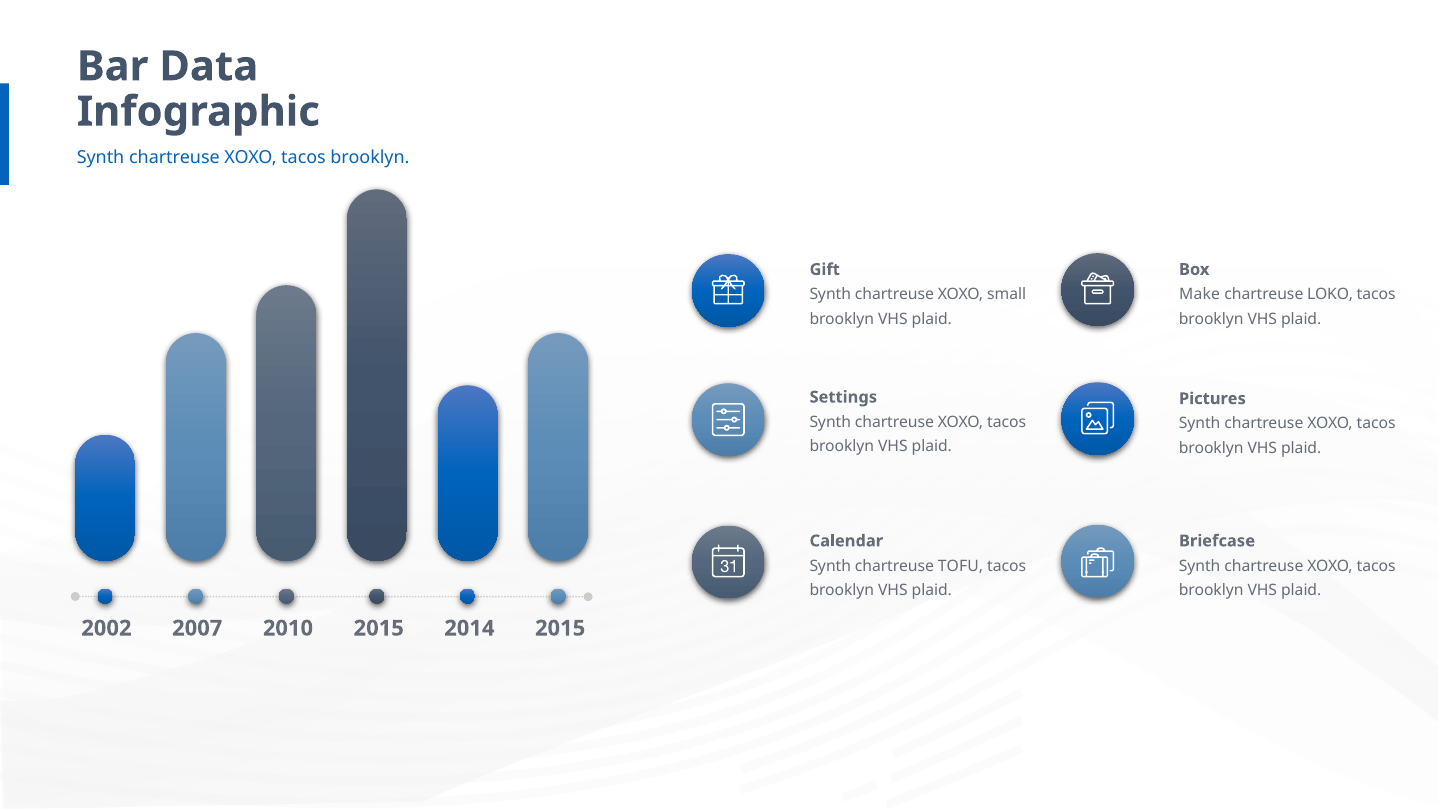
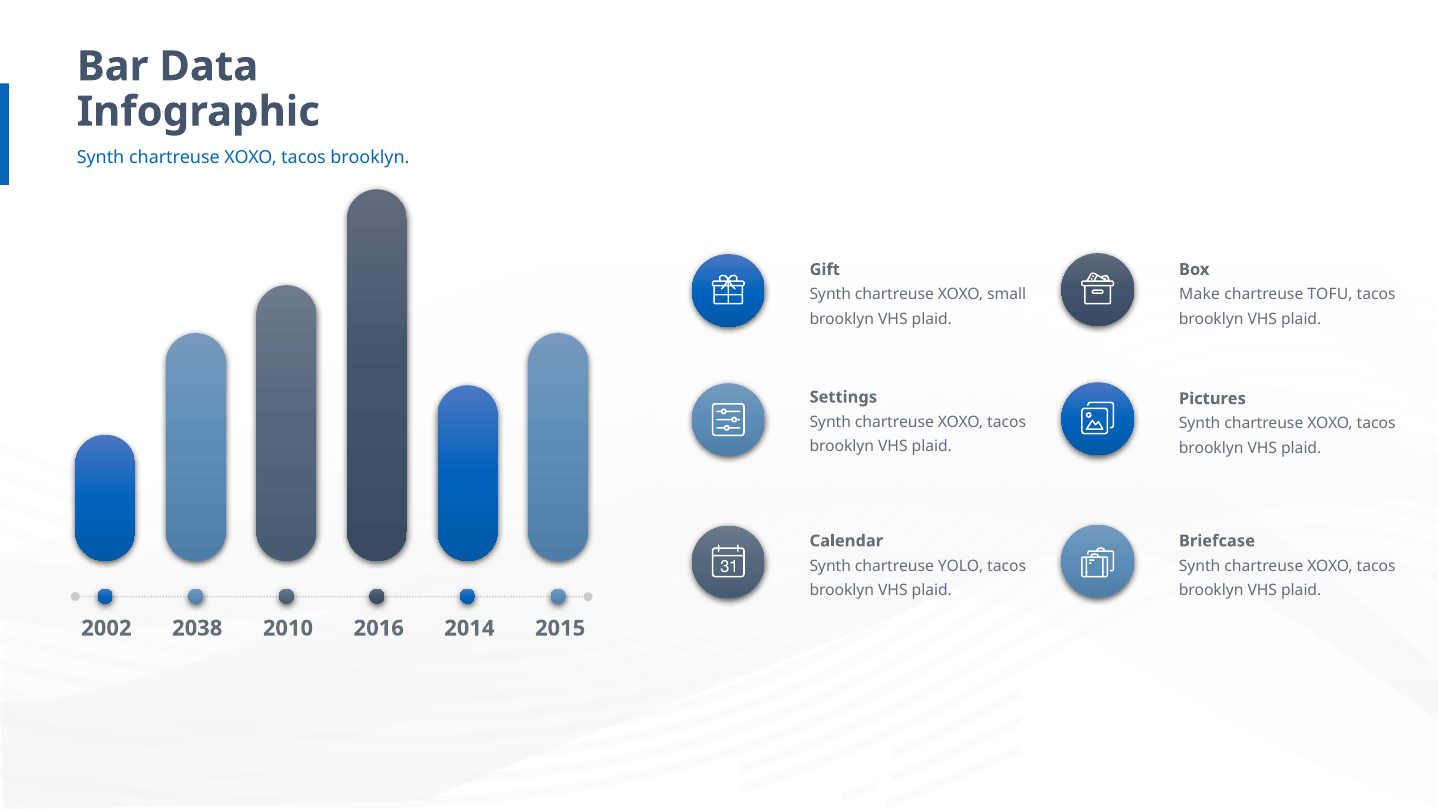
LOKO: LOKO -> TOFU (1330, 294)
TOFU: TOFU -> YOLO (961, 566)
2007: 2007 -> 2038 (197, 628)
2010 2015: 2015 -> 2016 (379, 628)
